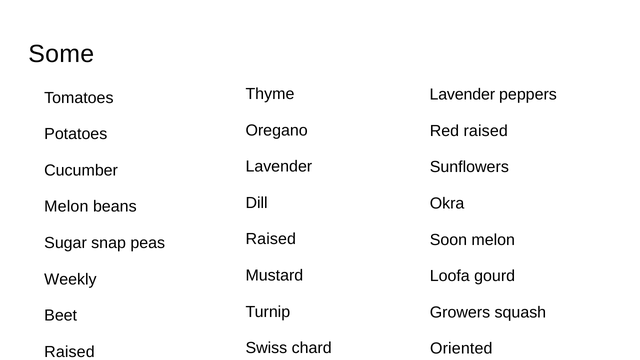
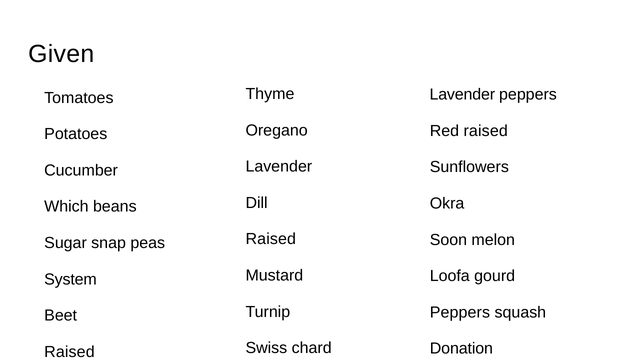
Some: Some -> Given (61, 54)
Melon: Melon -> Which (66, 207)
Weekly: Weekly -> System (70, 279)
Growers: Growers -> Peppers (460, 312)
Oriented: Oriented -> Donation (461, 349)
